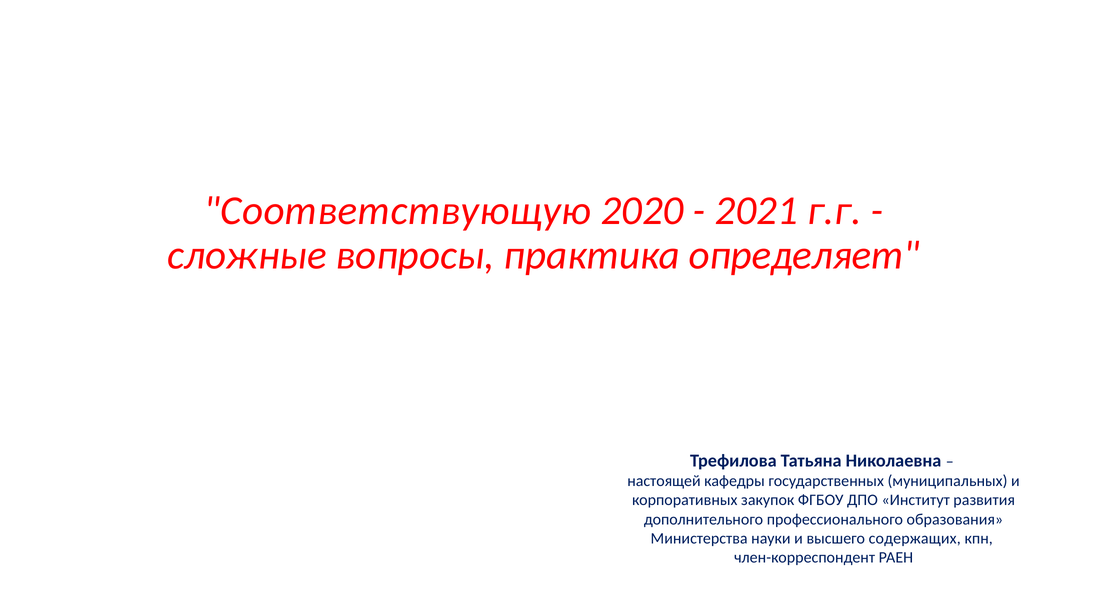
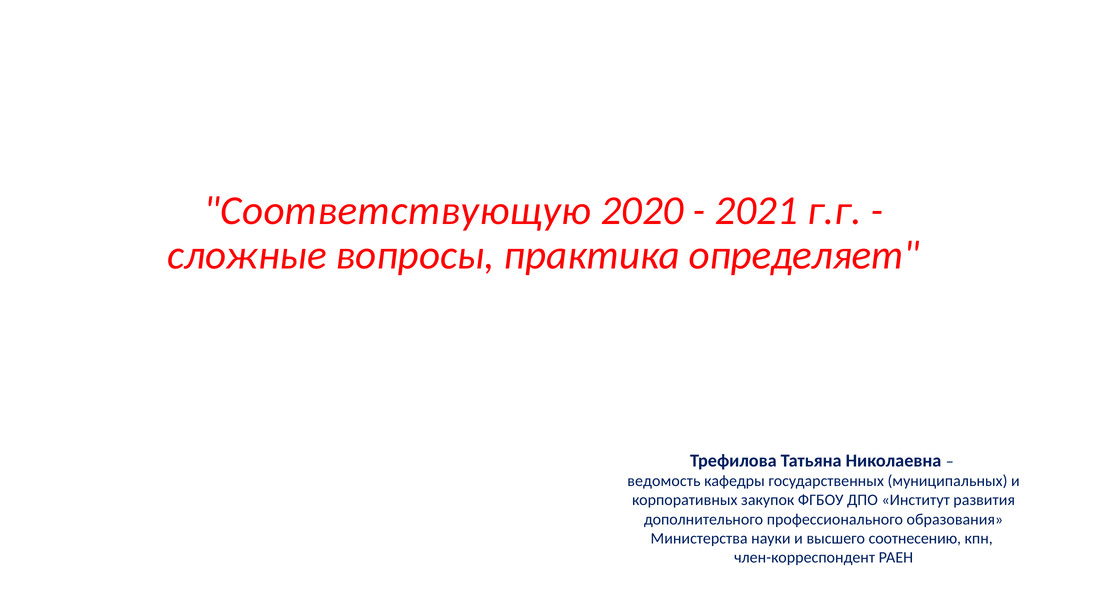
настоящей: настоящей -> ведомость (664, 481)
содержащих: содержащих -> соотнесению (915, 538)
